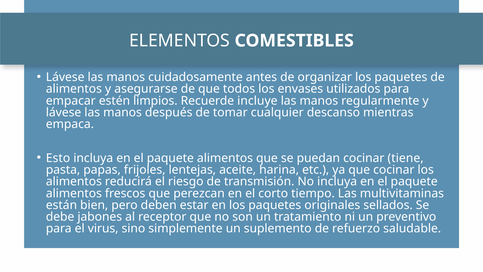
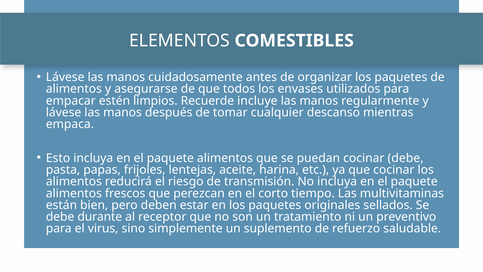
cocinar tiene: tiene -> debe (406, 158)
jabones: jabones -> durante (100, 217)
